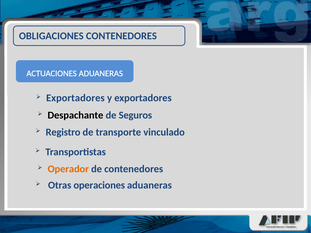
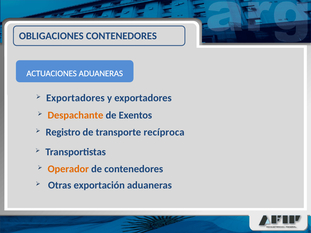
Despachante colour: black -> orange (75, 115)
Seguros: Seguros -> Exentos (135, 115)
vinculado: vinculado -> recíproca (164, 132)
operaciones: operaciones -> exportación (99, 185)
